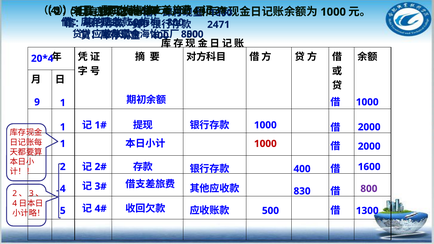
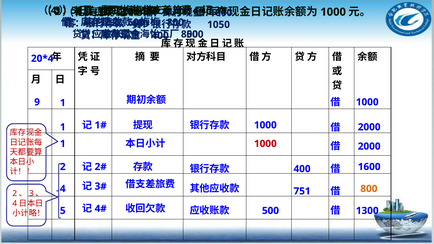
2471: 2471 -> 1050 (219, 25)
830: 830 -> 751 (302, 191)
800 colour: purple -> orange (369, 189)
